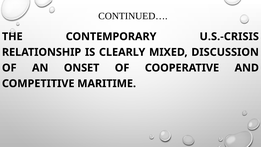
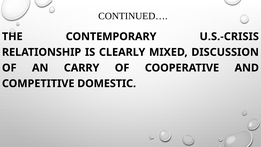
ONSET: ONSET -> CARRY (82, 68)
MARITIME: MARITIME -> DOMESTIC (107, 83)
